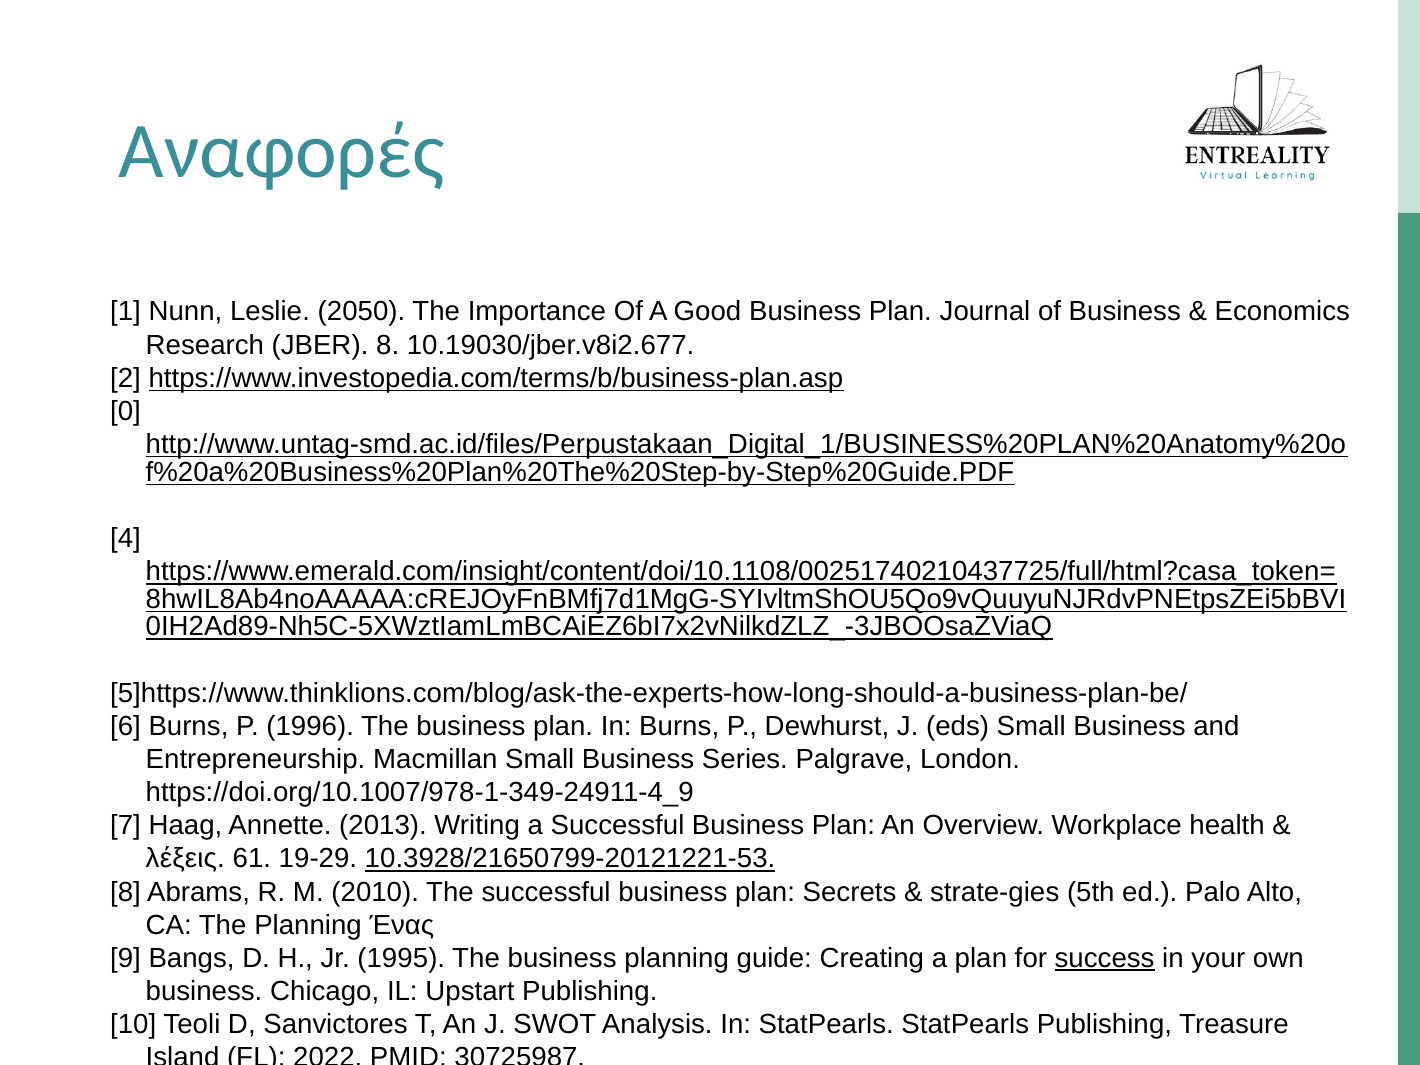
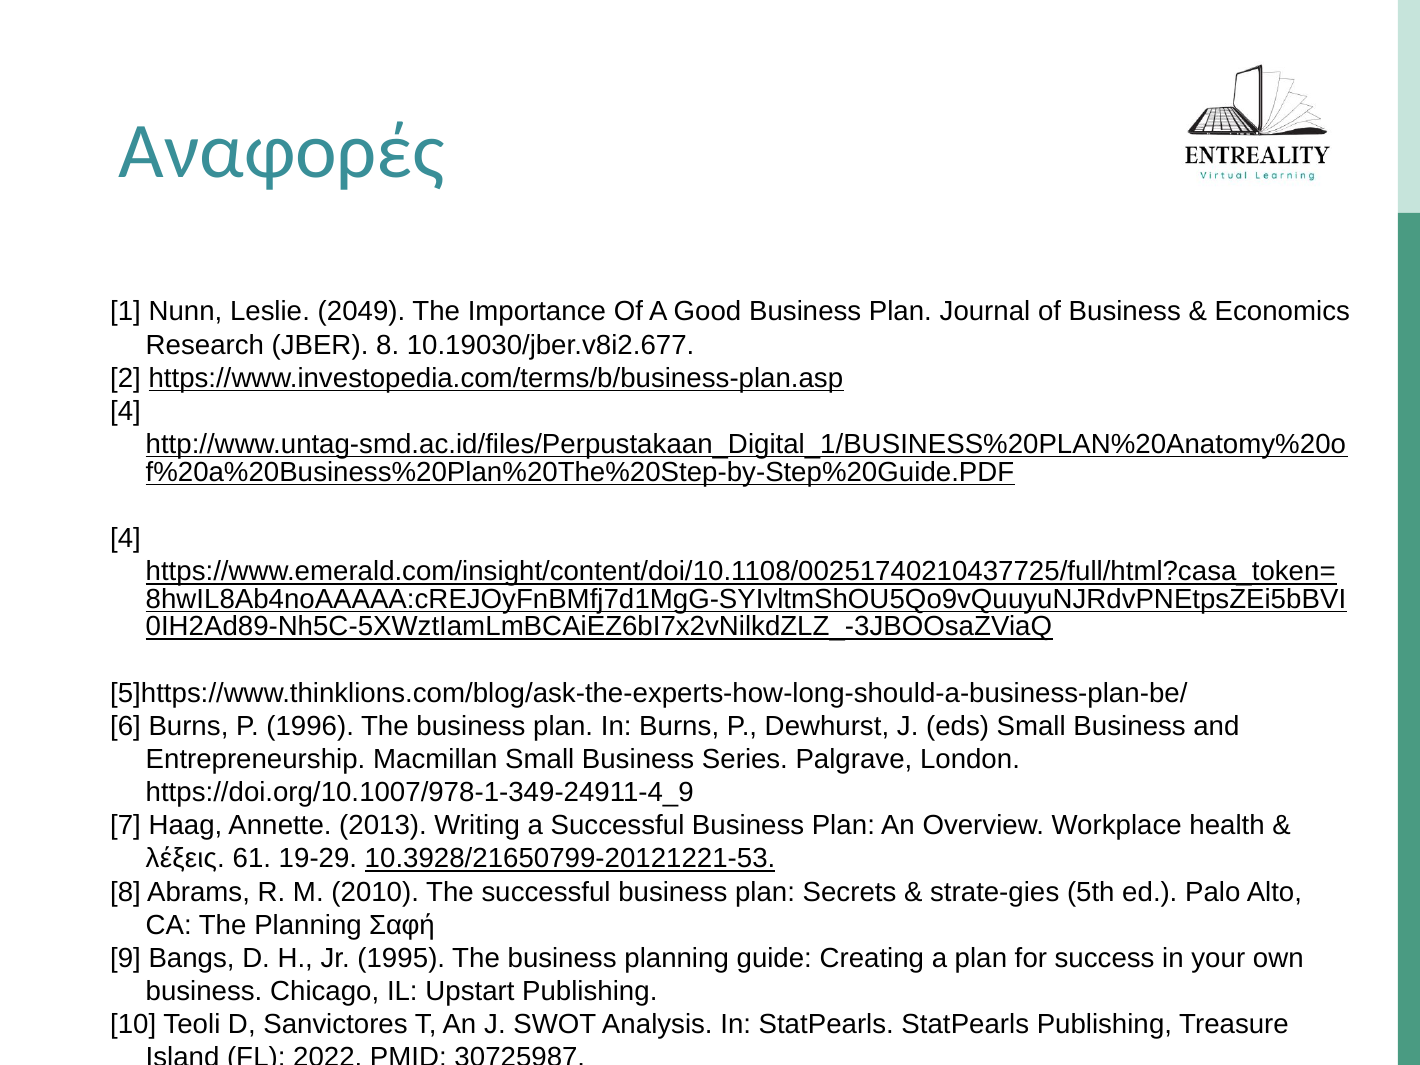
2050: 2050 -> 2049 (361, 312)
0: 0 -> 4 (126, 411)
Ένας: Ένας -> Σαφή (402, 925)
success underline: present -> none (1105, 958)
